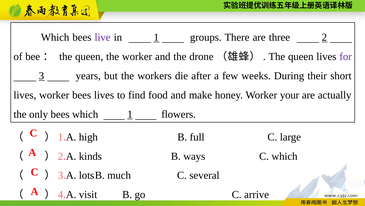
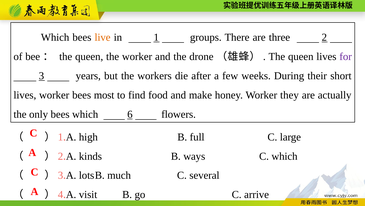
live colour: purple -> orange (103, 37)
bees lives: lives -> most (104, 95)
your: your -> they (290, 95)
which 1: 1 -> 6 (130, 114)
